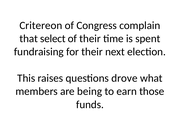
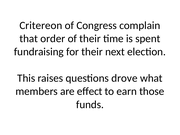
select: select -> order (53, 39)
being: being -> effect (90, 91)
